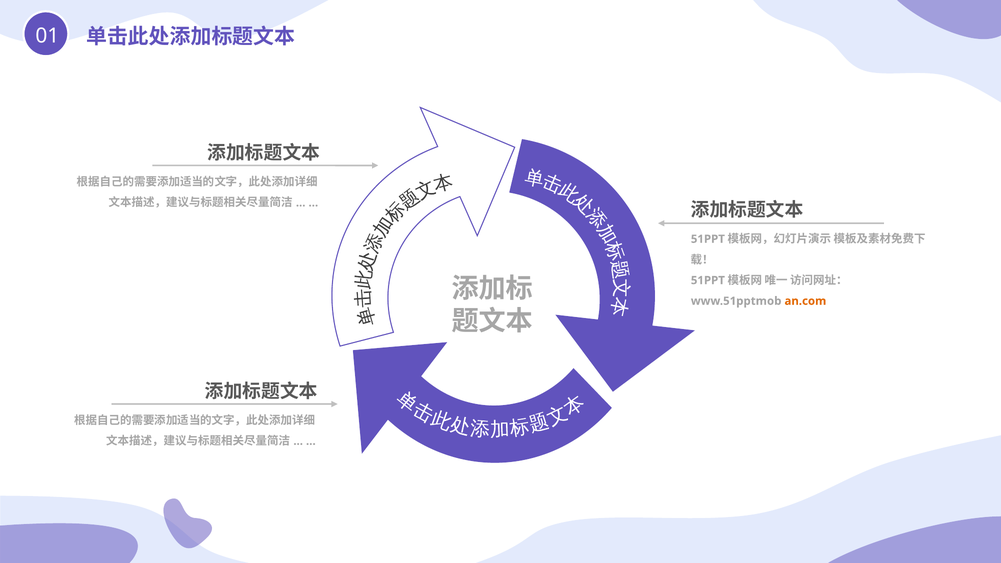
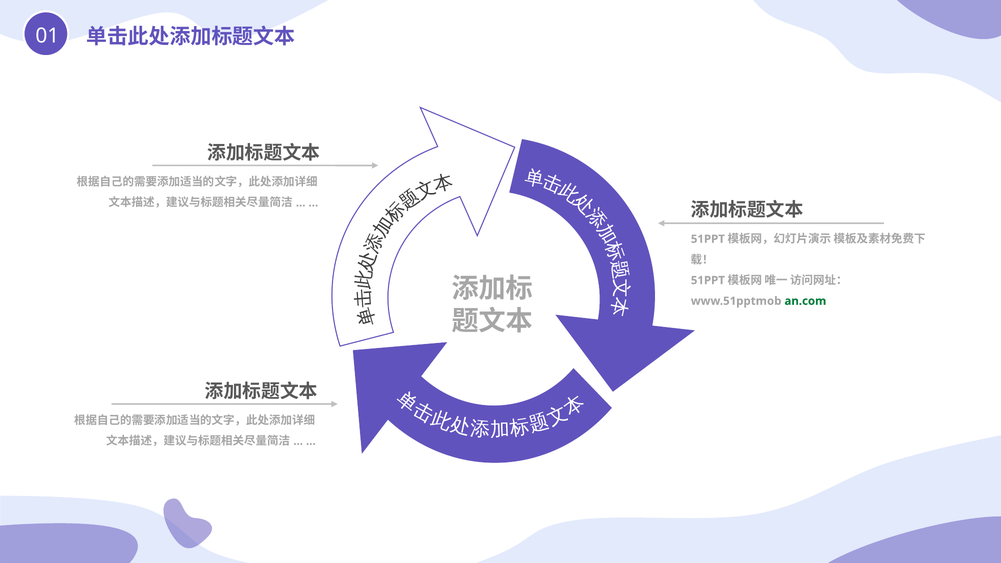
an.com colour: orange -> green (805, 301)
